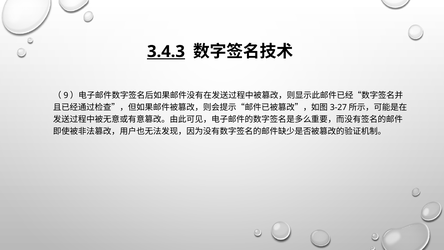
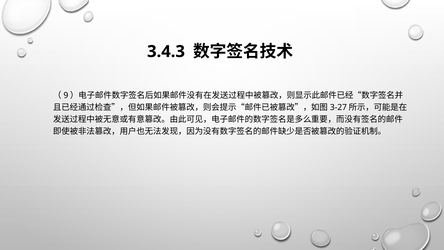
3.4.3 underline: present -> none (166, 51)
